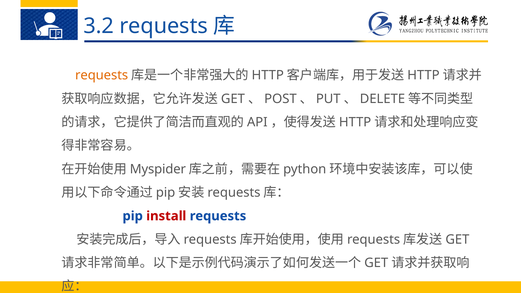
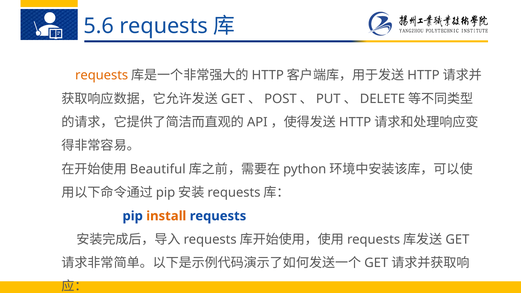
3.2: 3.2 -> 5.6 (99, 26)
Myspider: Myspider -> Beautiful (158, 169)
install colour: red -> orange (166, 216)
